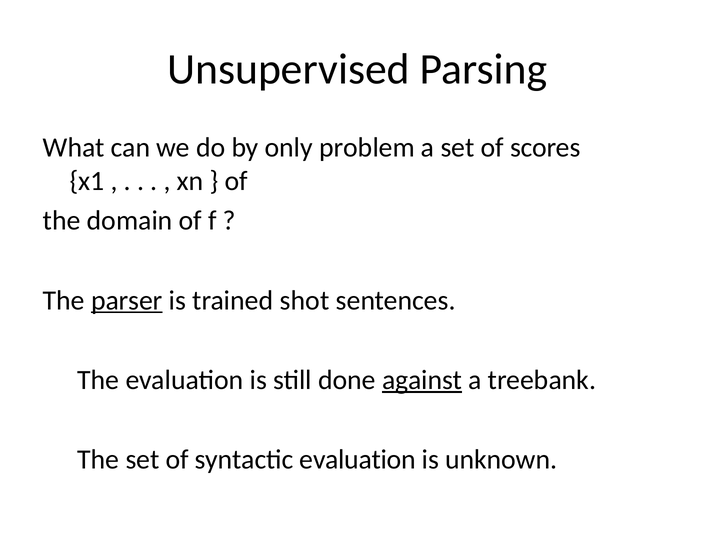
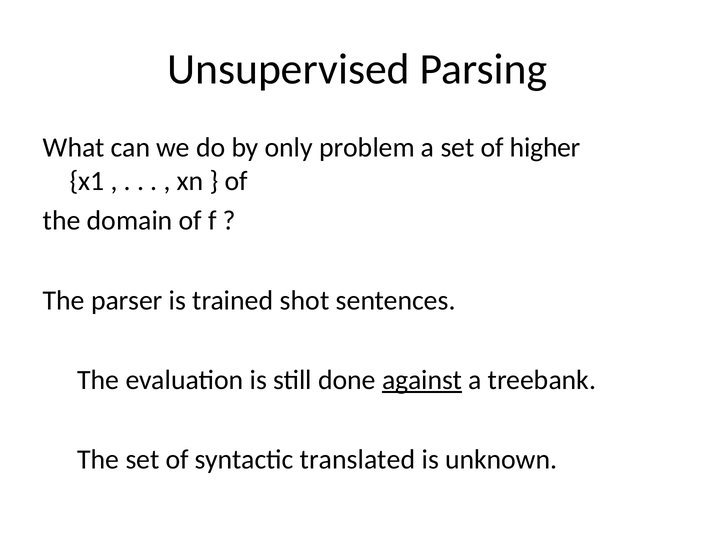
scores: scores -> higher (545, 147)
parser underline: present -> none (127, 300)
syntactic evaluation: evaluation -> translated (358, 459)
